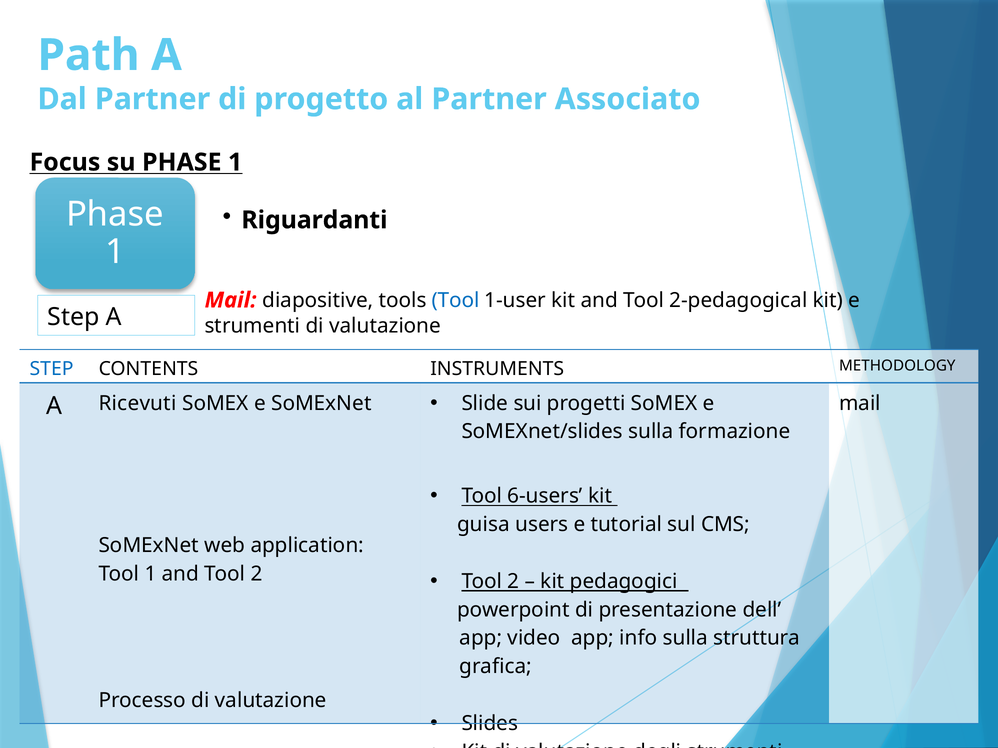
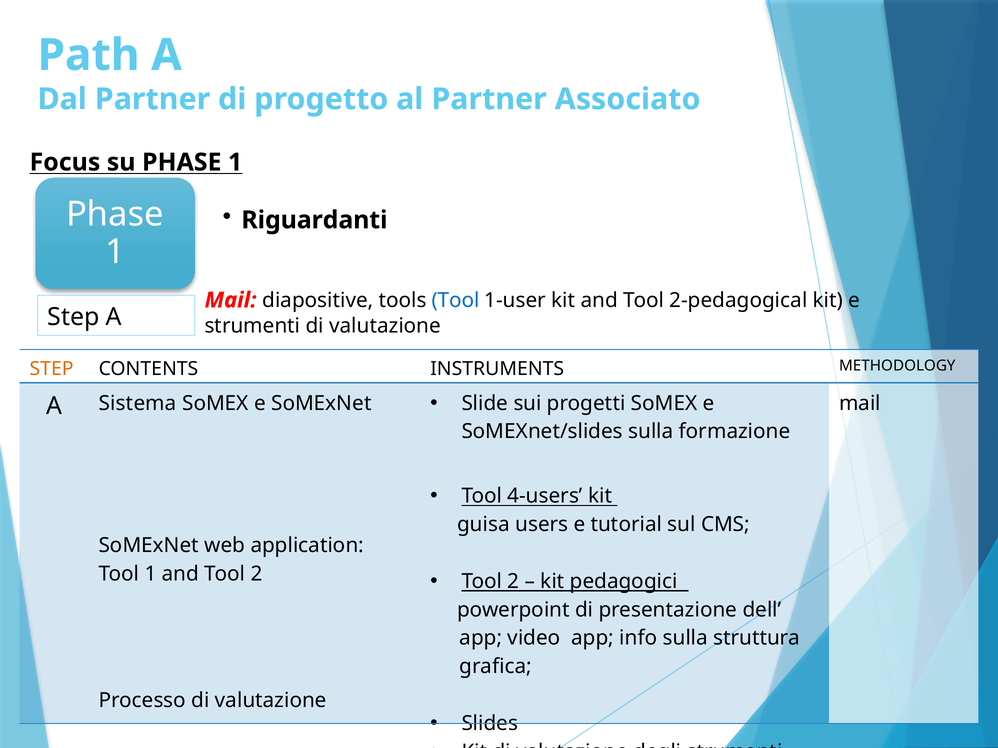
STEP colour: blue -> orange (52, 369)
Ricevuti: Ricevuti -> Sistema (138, 403)
6-users: 6-users -> 4-users (545, 496)
